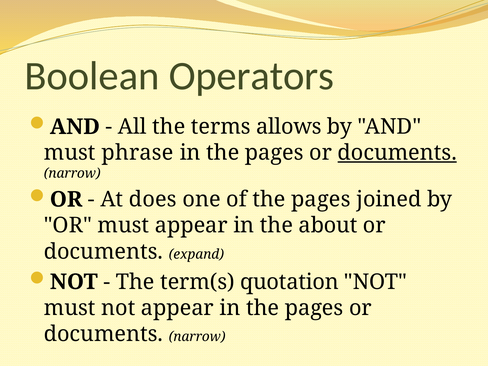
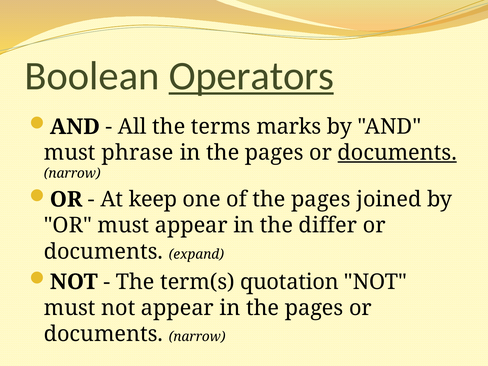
Operators underline: none -> present (251, 76)
allows: allows -> marks (289, 127)
does: does -> keep (153, 199)
about: about -> differ (328, 225)
